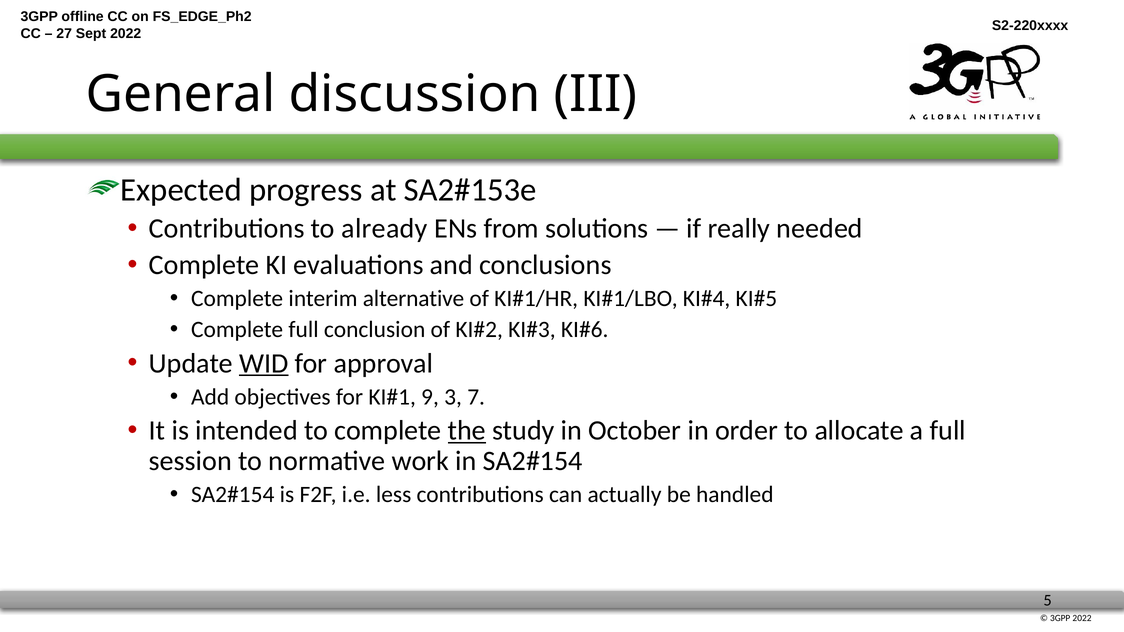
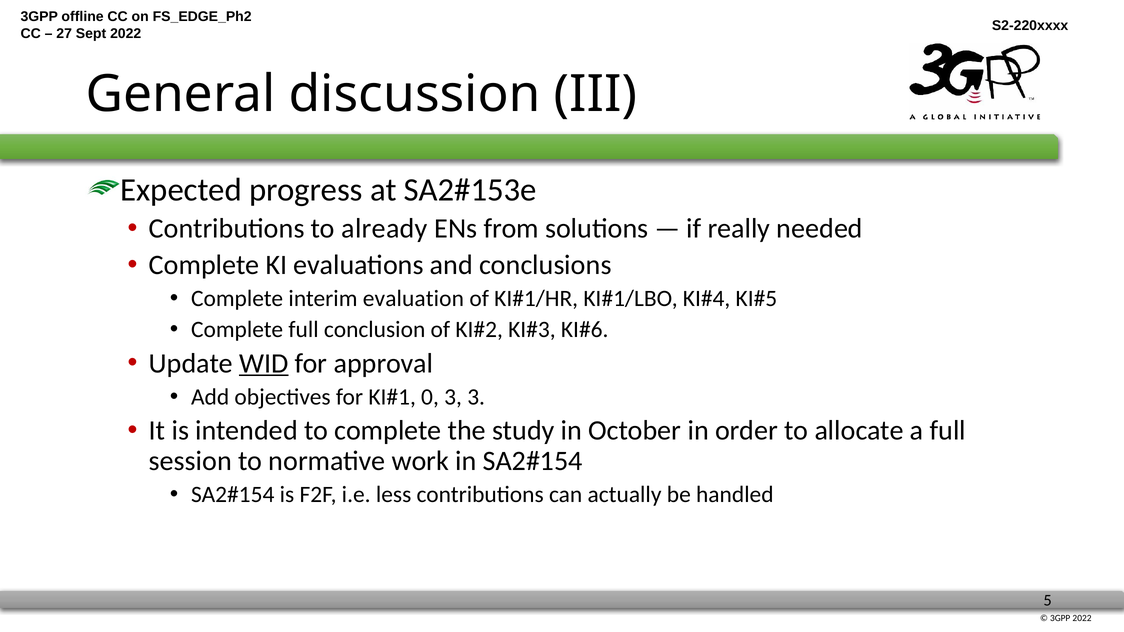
alternative: alternative -> evaluation (413, 299)
9: 9 -> 0 (430, 397)
3 7: 7 -> 3 (476, 397)
the underline: present -> none (467, 431)
